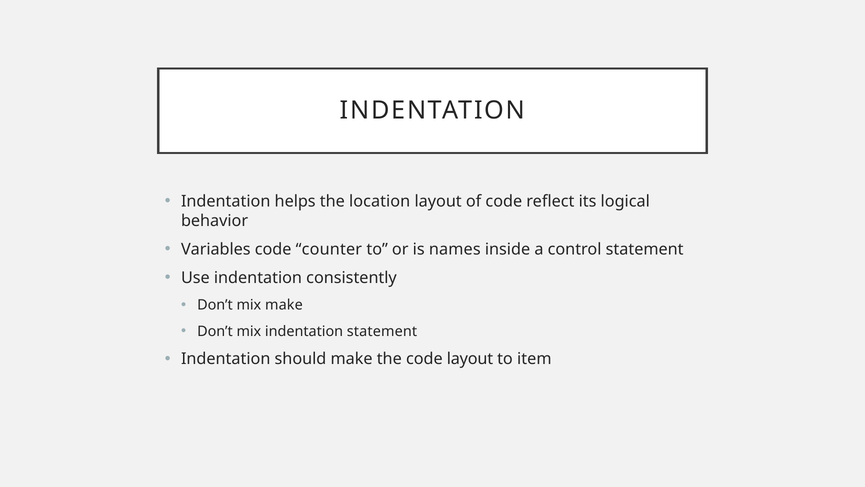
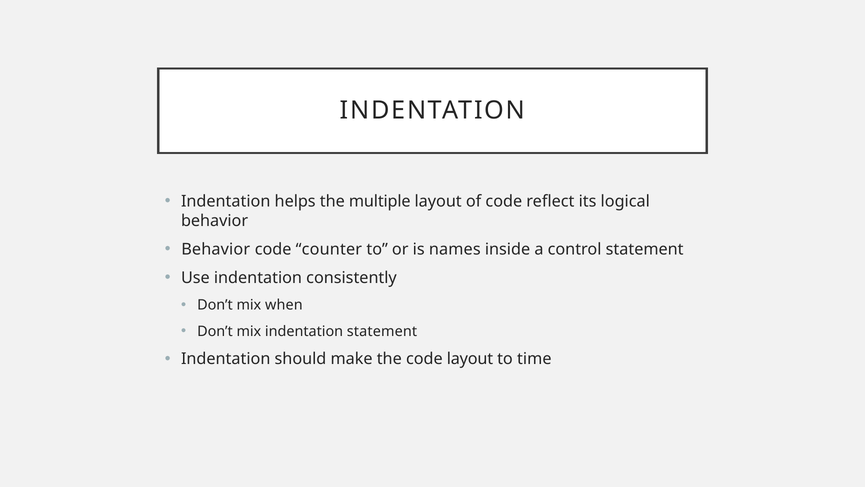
location: location -> multiple (380, 201)
Variables: Variables -> Behavior (216, 249)
mix make: make -> when (284, 305)
item: item -> time (534, 359)
